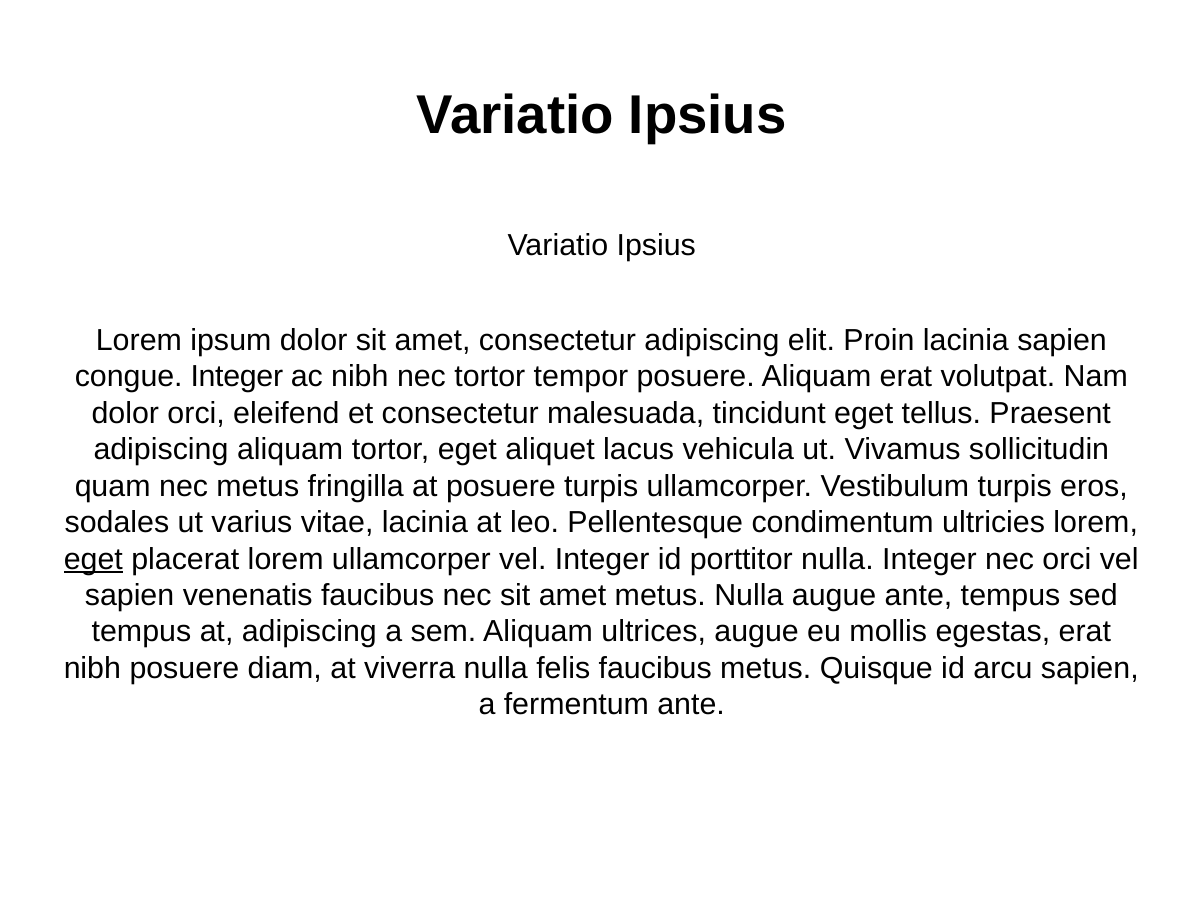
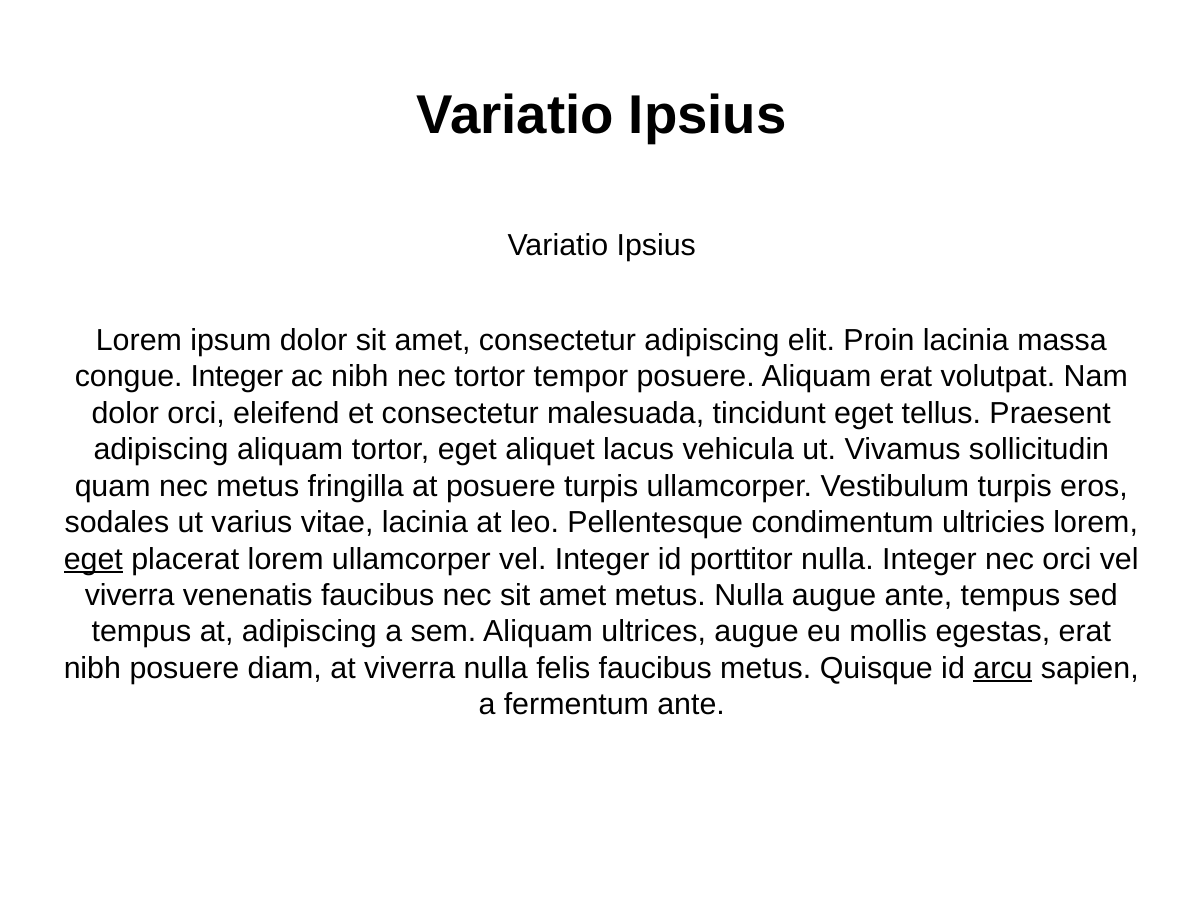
lacinia sapien: sapien -> massa (1062, 340)
sapien: sapien -> viverra (130, 595)
arcu underline: none -> present (1003, 668)
